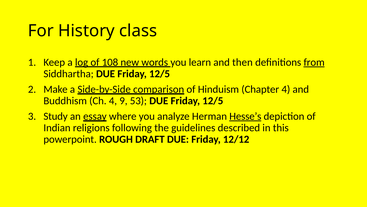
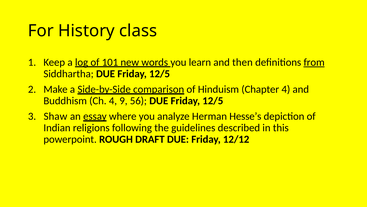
108: 108 -> 101 (110, 62)
53: 53 -> 56 (138, 101)
Study: Study -> Shaw (55, 116)
Hesse’s underline: present -> none (245, 116)
